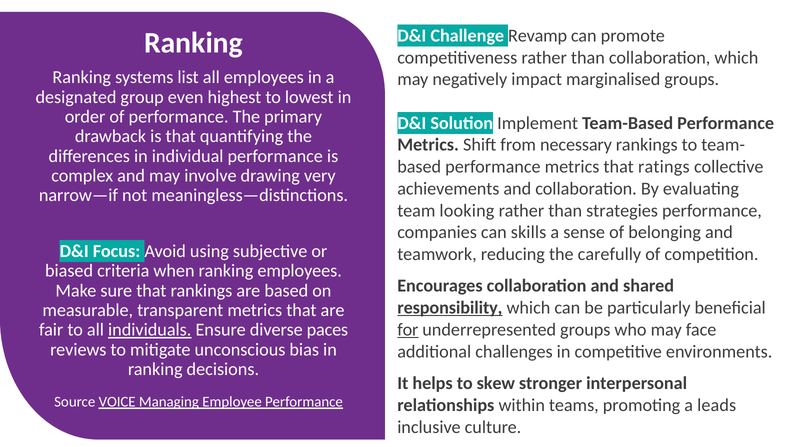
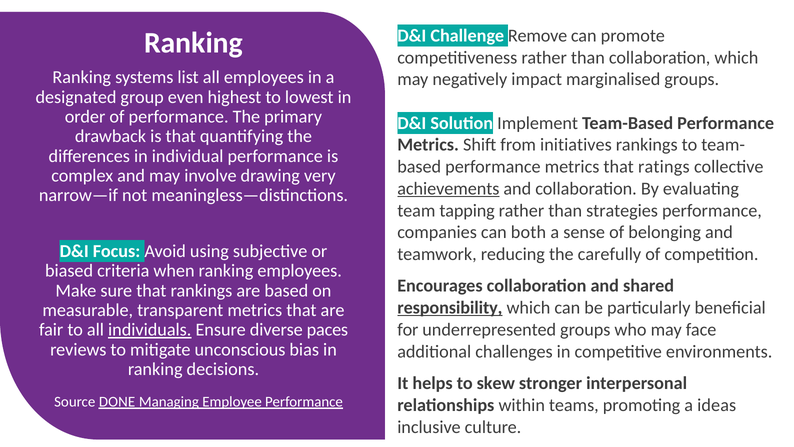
Revamp: Revamp -> Remove (538, 36)
necessary: necessary -> initiatives (576, 145)
achievements underline: none -> present (448, 188)
looking: looking -> tapping (467, 210)
skills: skills -> both (528, 232)
for underline: present -> none (408, 329)
VOICE: VOICE -> DONE (117, 401)
leads: leads -> ideas (717, 405)
